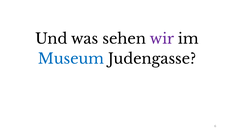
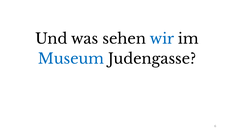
wir colour: purple -> blue (162, 39)
